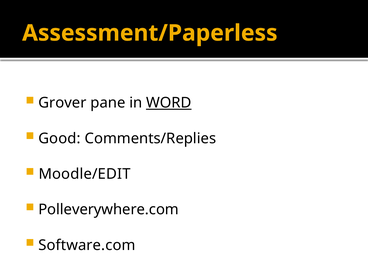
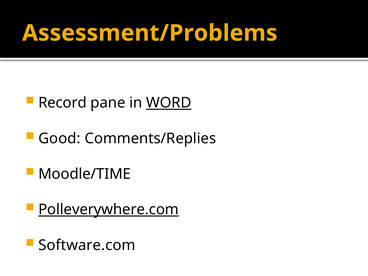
Assessment/Paperless: Assessment/Paperless -> Assessment/Problems (150, 33)
Grover: Grover -> Record (62, 103)
Moodle/EDIT: Moodle/EDIT -> Moodle/TIME (85, 174)
Polleverywhere.com underline: none -> present (109, 210)
